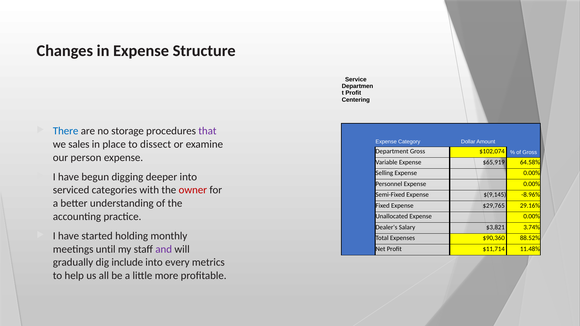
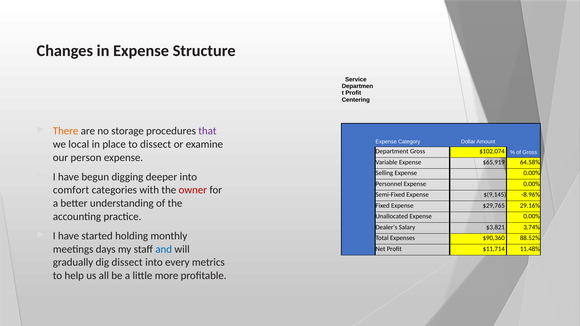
There colour: blue -> orange (66, 131)
sales: sales -> local (79, 144)
serviced: serviced -> comfort (71, 190)
until: until -> days (106, 249)
and colour: purple -> blue (164, 249)
dig include: include -> dissect (127, 263)
